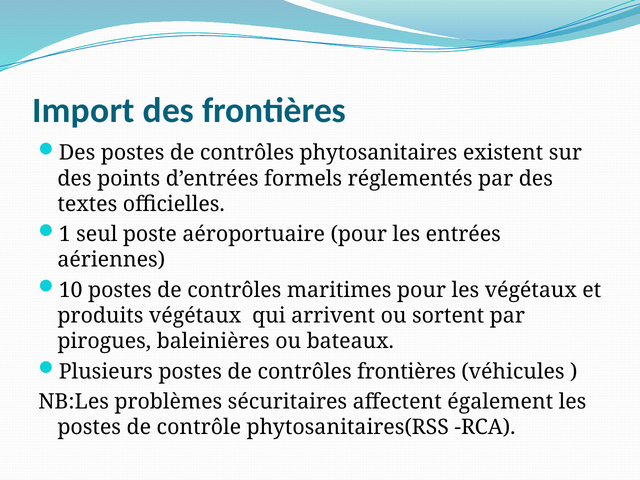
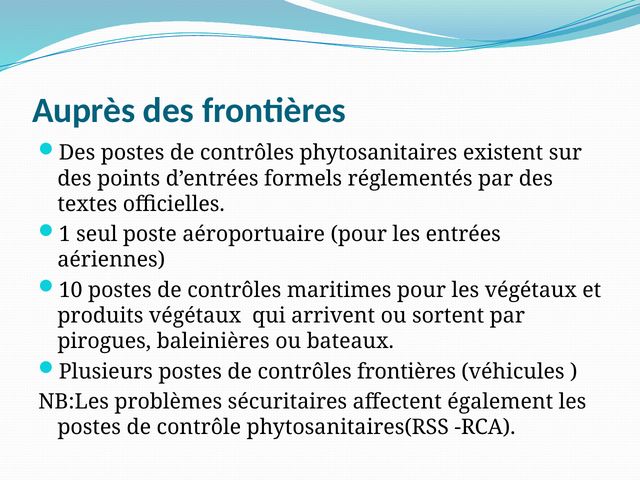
Import: Import -> Auprès (84, 110)
